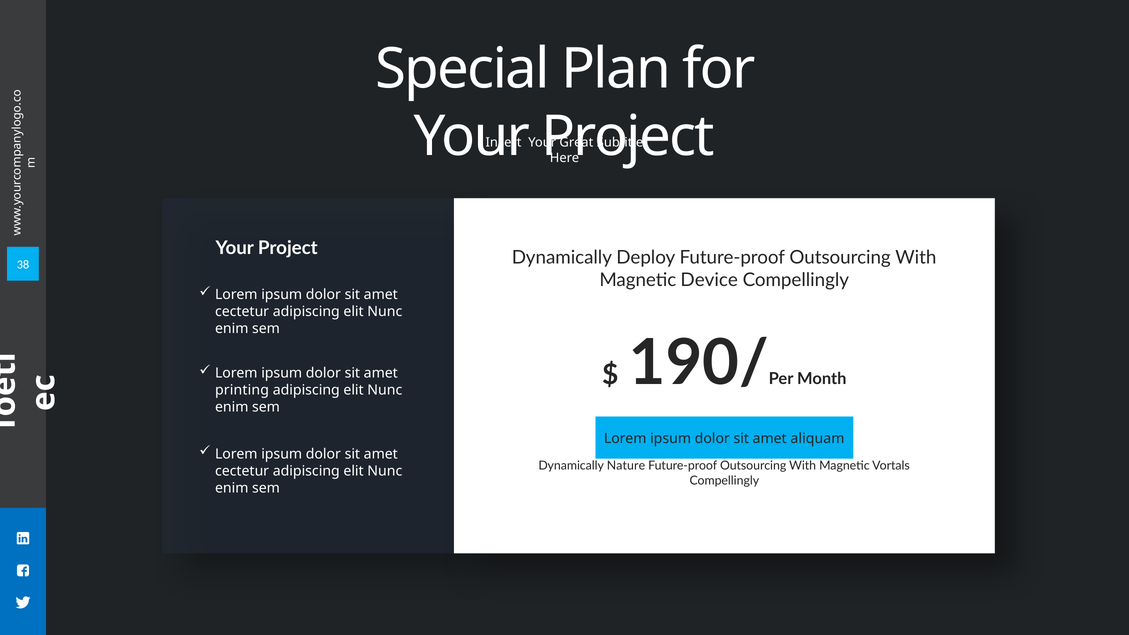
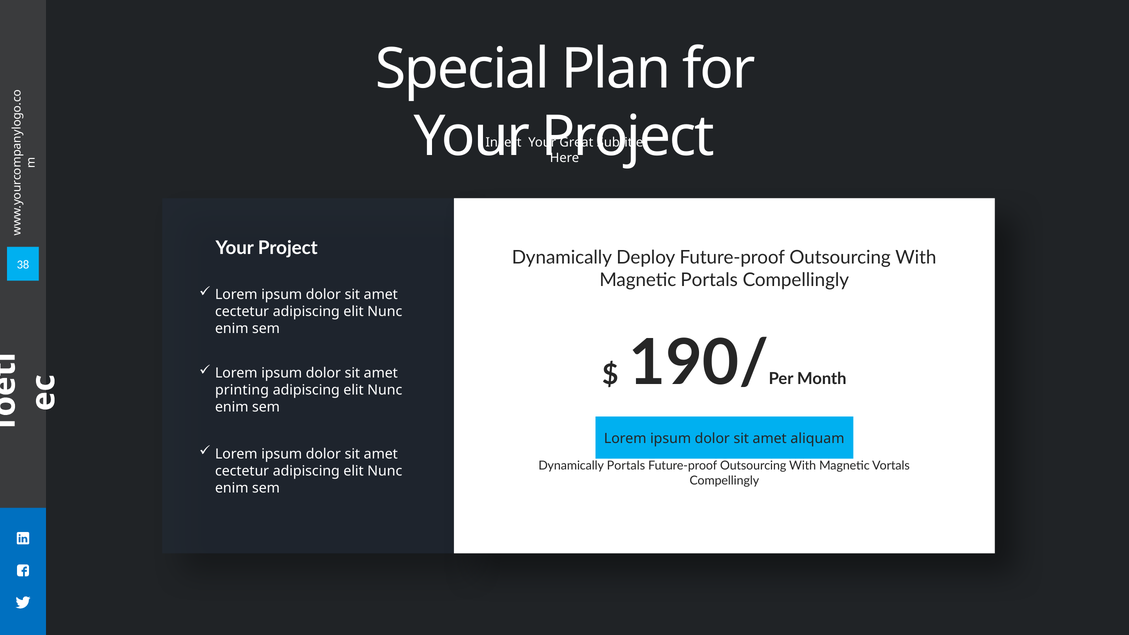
Magnetic Device: Device -> Portals (709, 280)
Dynamically Nature: Nature -> Portals (626, 466)
